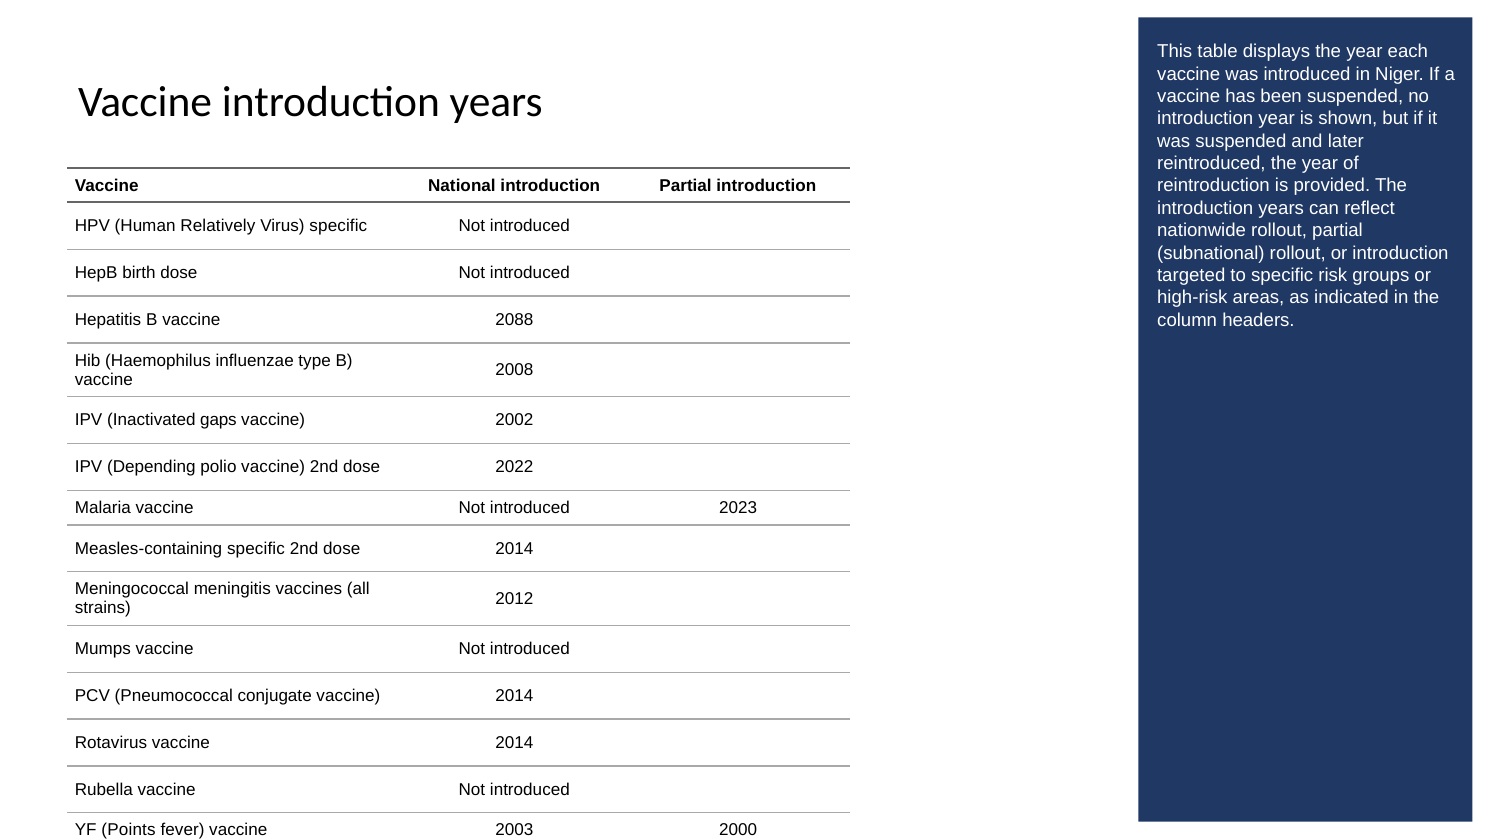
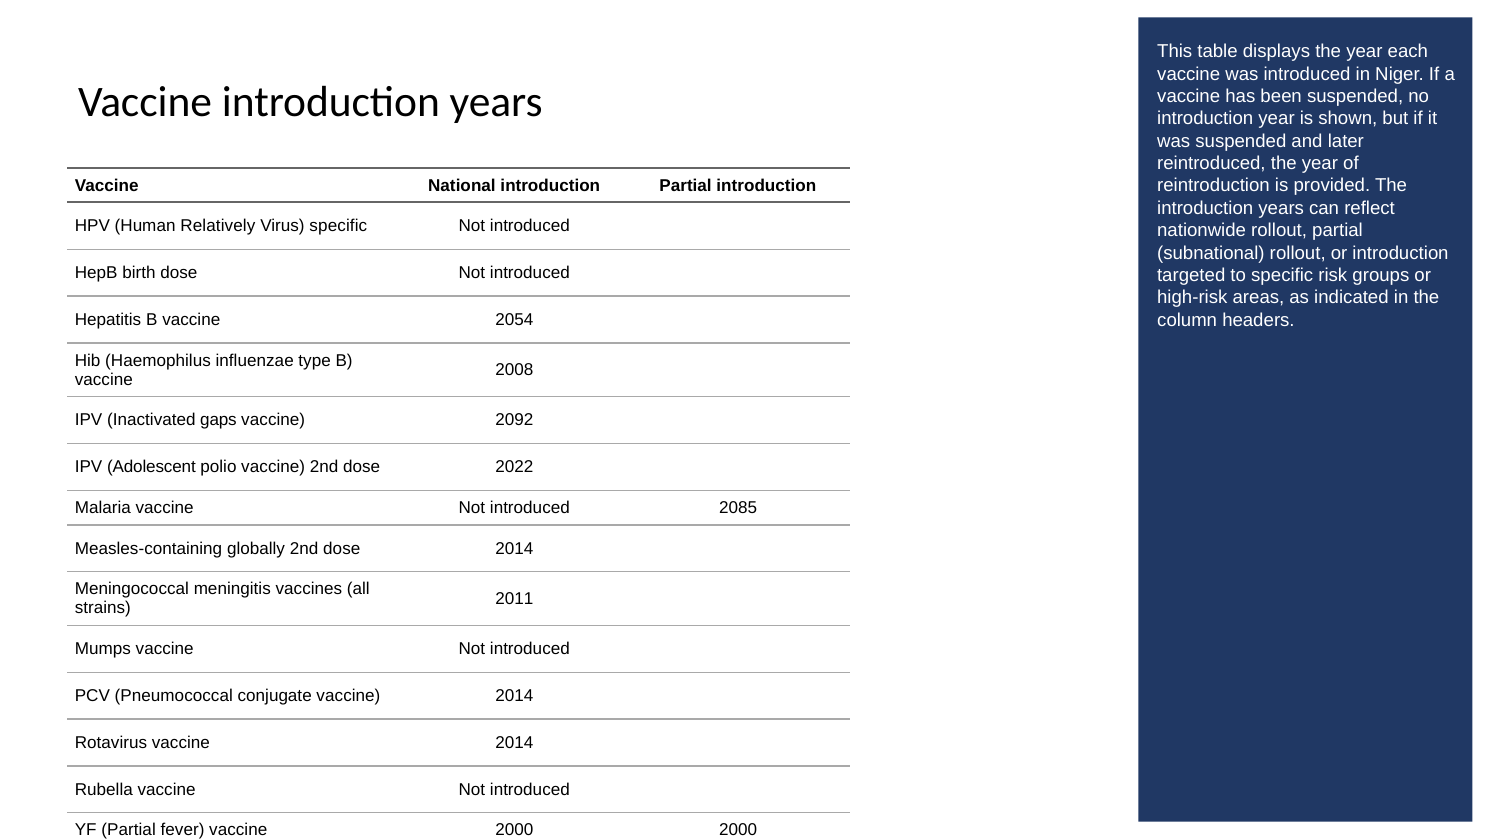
2088: 2088 -> 2054 (514, 320)
2002: 2002 -> 2092 (514, 420)
Depending: Depending -> Adolescent (151, 467)
2023: 2023 -> 2085 (738, 508)
Measles-containing specific: specific -> globally (256, 548)
2012: 2012 -> 2011 (514, 599)
YF Points: Points -> Partial (129, 830)
vaccine 2003: 2003 -> 2000 (514, 830)
